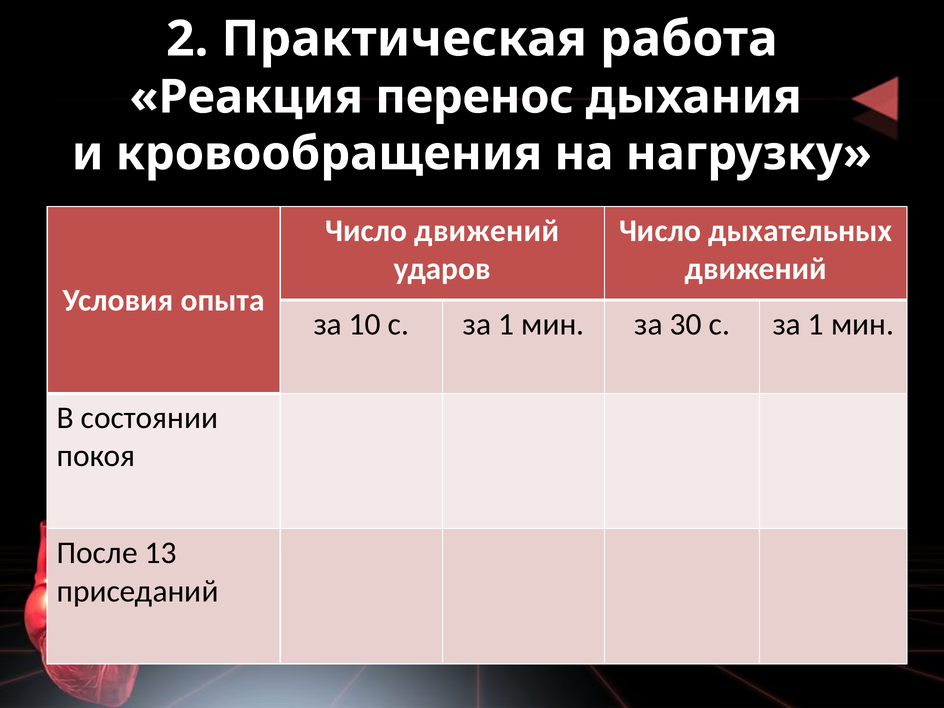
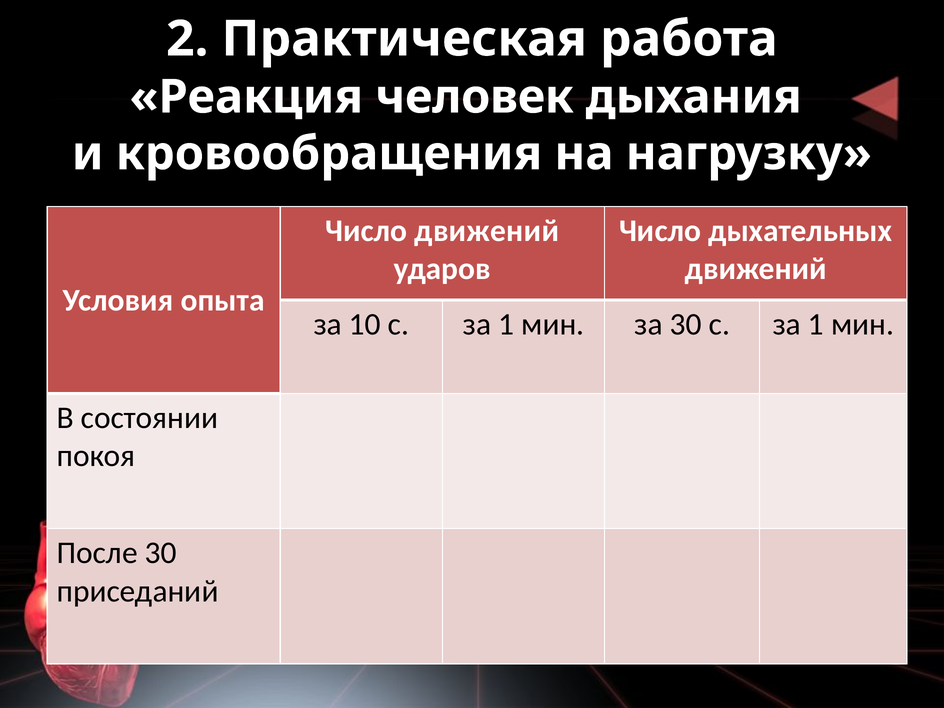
перенос: перенос -> человек (475, 97)
После 13: 13 -> 30 (161, 553)
